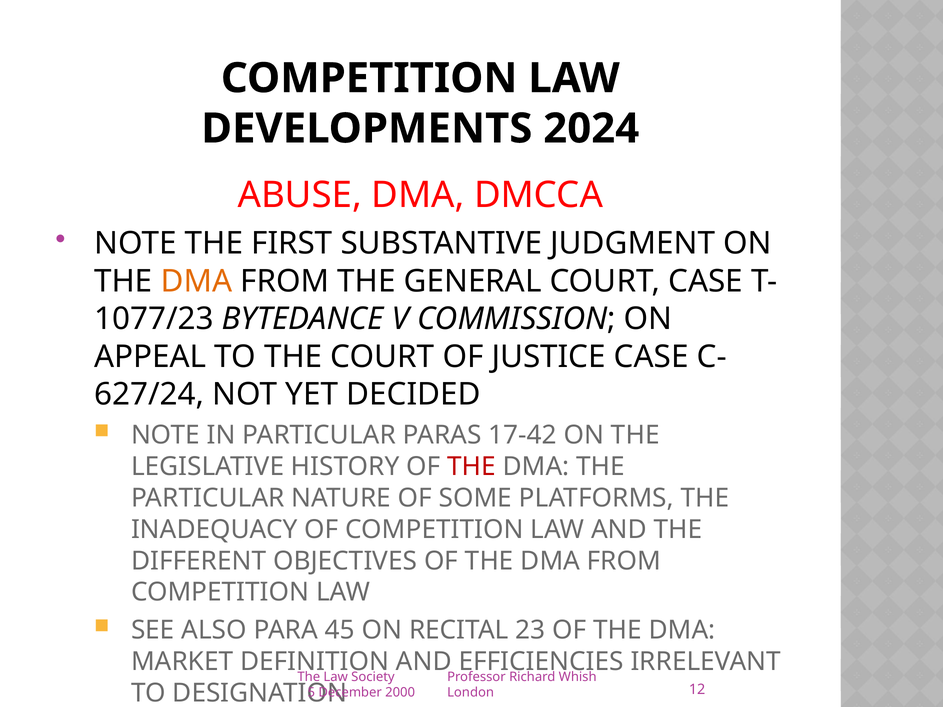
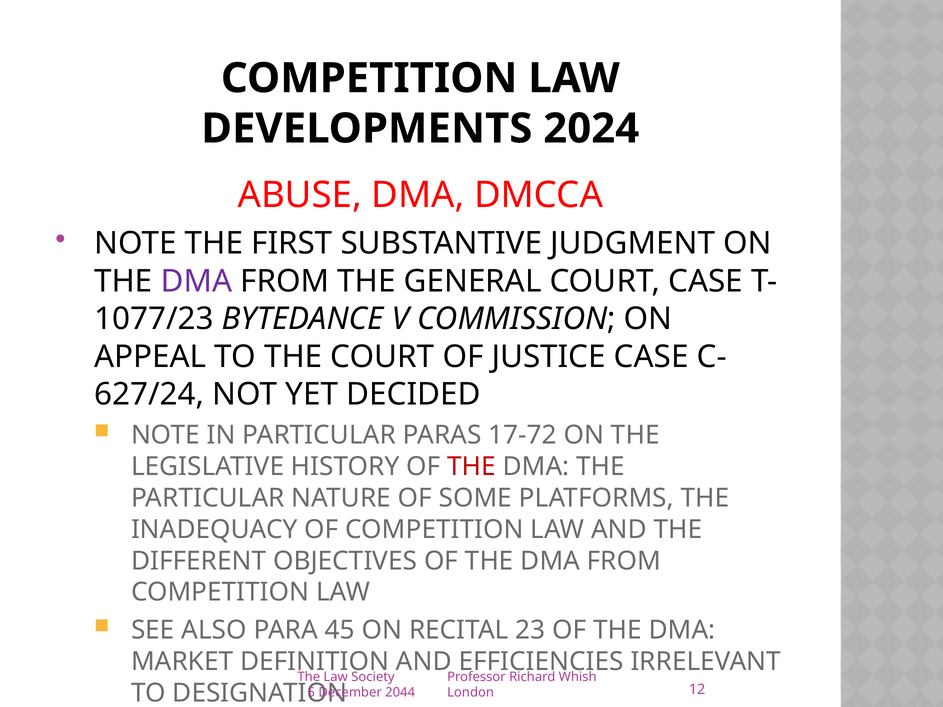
DMA colour: orange -> purple (196, 281)
17-42: 17-42 -> 17-72 (523, 435)
2000: 2000 -> 2044 (400, 693)
